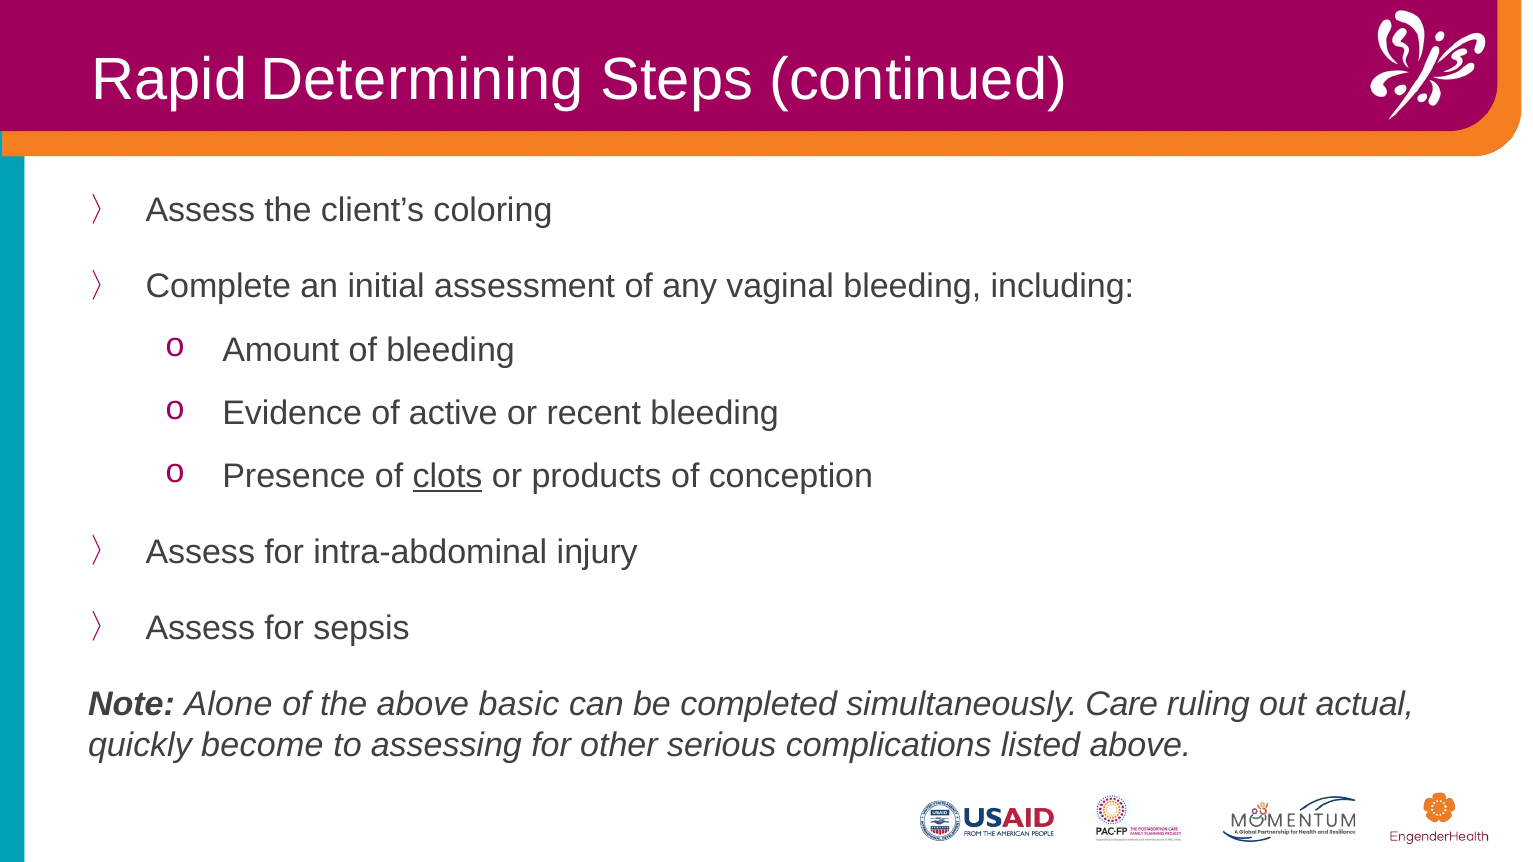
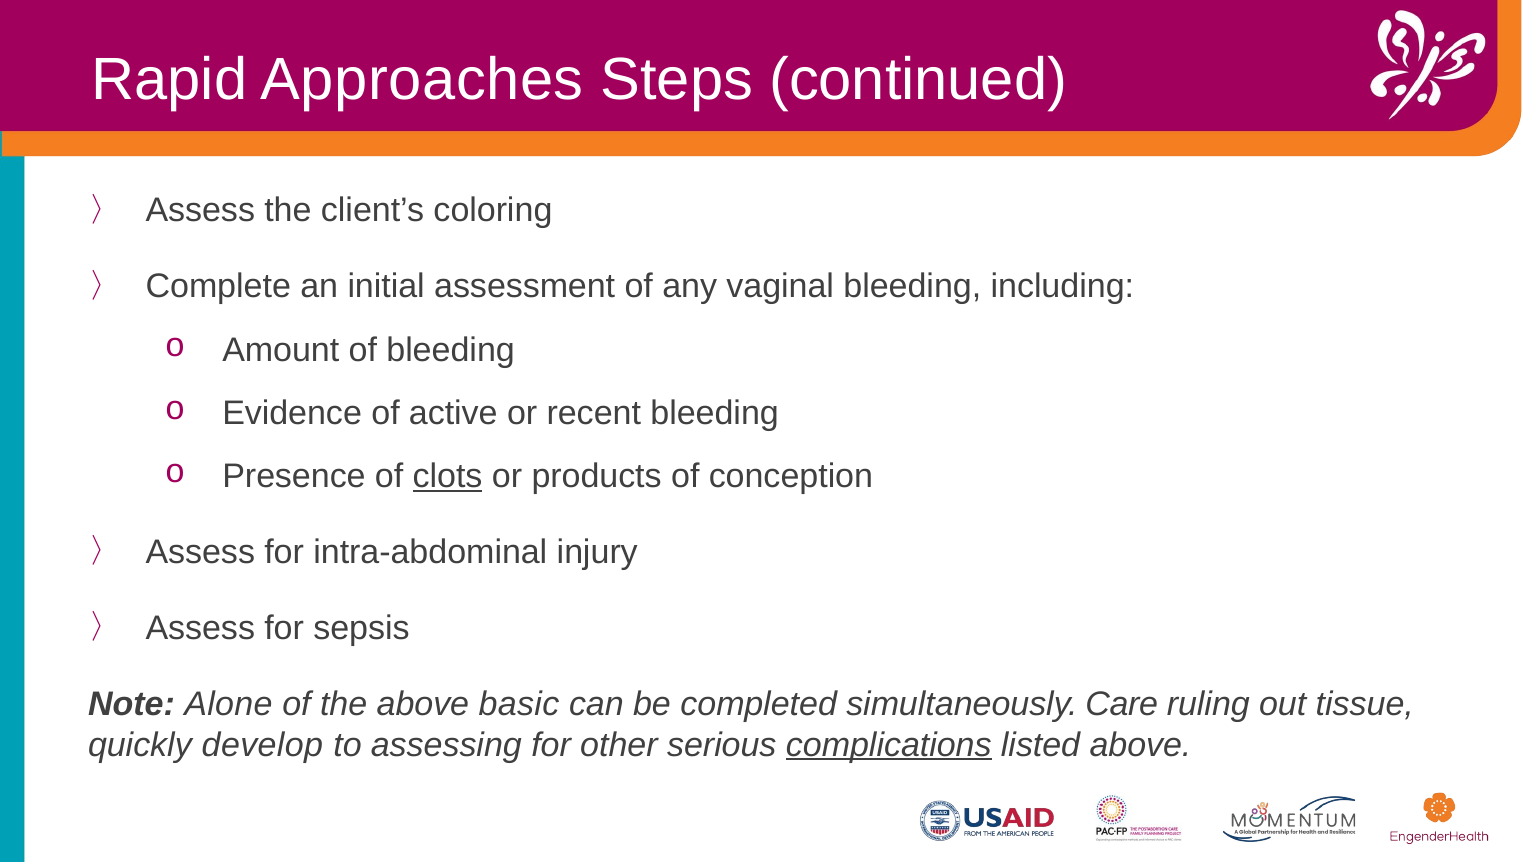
Determining: Determining -> Approaches (422, 80)
actual: actual -> tissue (1365, 704)
become: become -> develop (262, 745)
complications underline: none -> present (889, 745)
